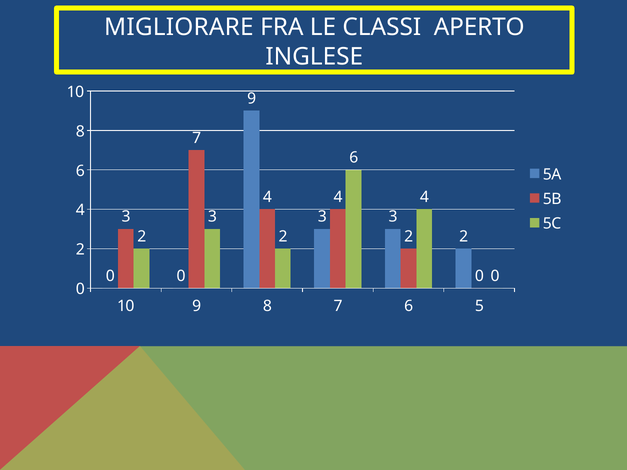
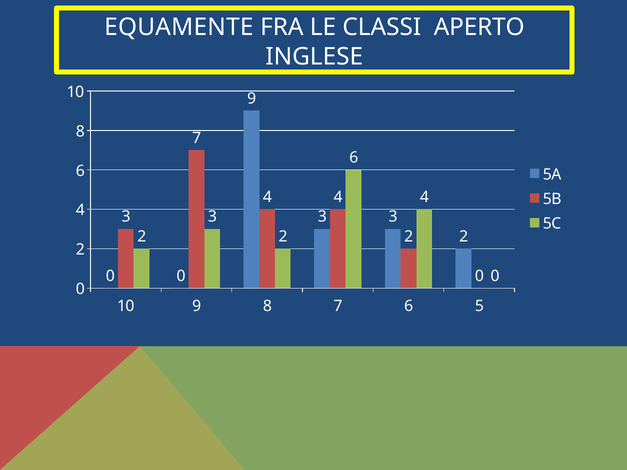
MIGLIORARE: MIGLIORARE -> EQUAMENTE (179, 27)
